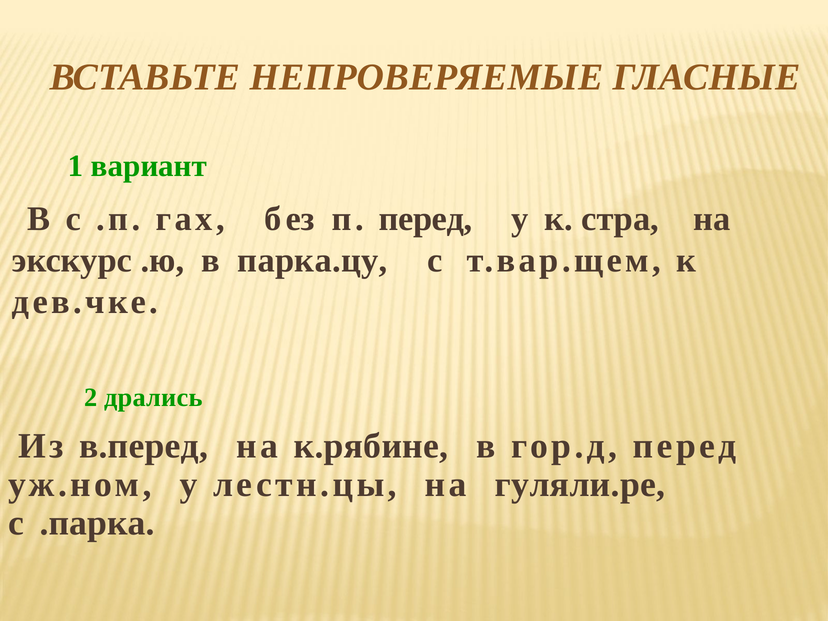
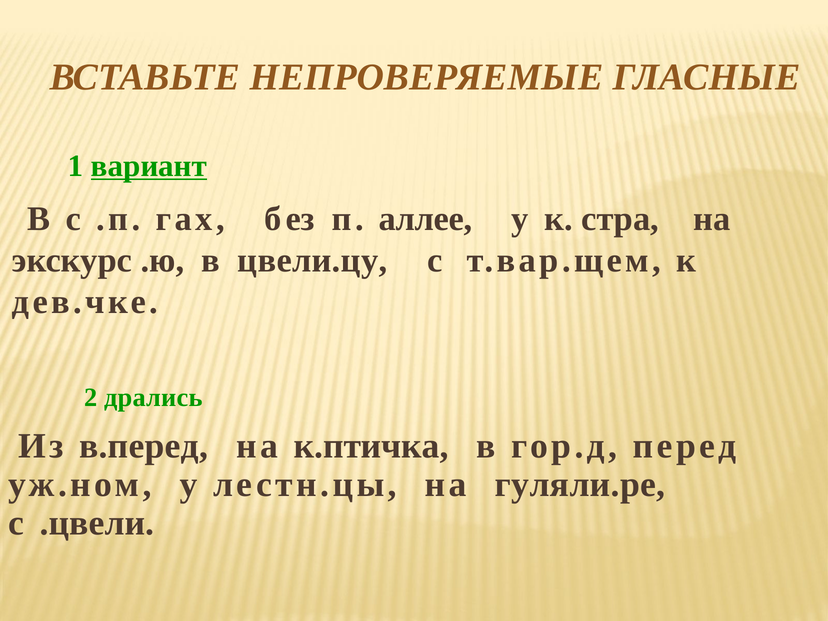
вариант underline: none -> present (149, 166)
п перед: перед -> аллее (426, 219)
парка.цу: парка.цу -> цвели.цу (312, 260)
к.рябине: к.рябине -> к.птичка (371, 446)
.парка: .парка -> .цвели (97, 523)
